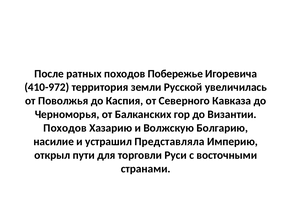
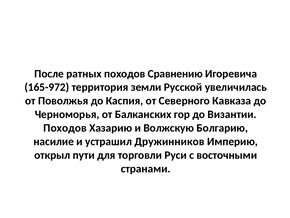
Побережье: Побережье -> Сравнению (175, 74)
410-972: 410-972 -> 165-972 (47, 87)
Представляла: Представляла -> Дружинников (169, 141)
